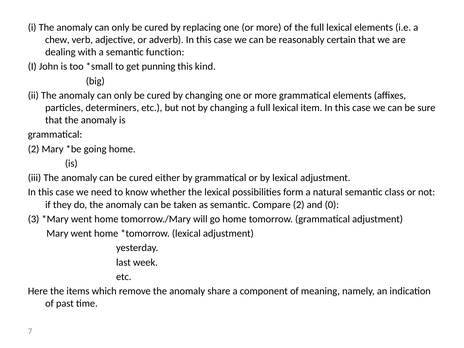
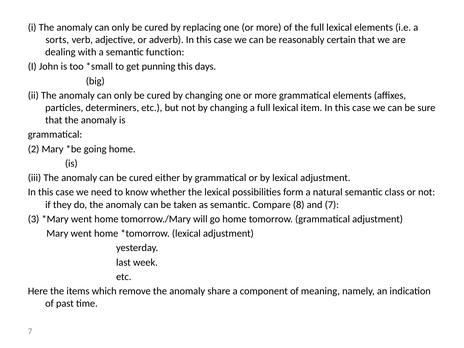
chew: chew -> sorts (57, 40)
kind: kind -> days (205, 67)
Compare 2: 2 -> 8 (299, 205)
and 0: 0 -> 7 (332, 205)
